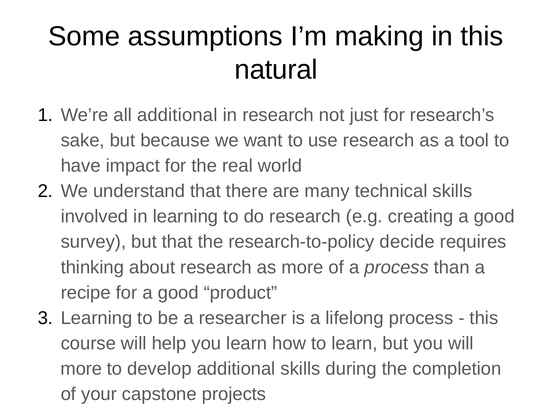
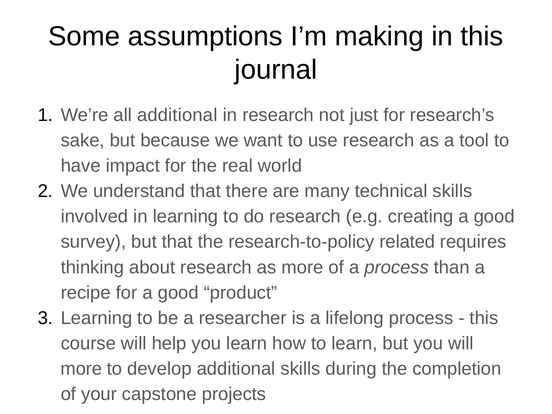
natural: natural -> journal (276, 70)
decide: decide -> related (407, 242)
